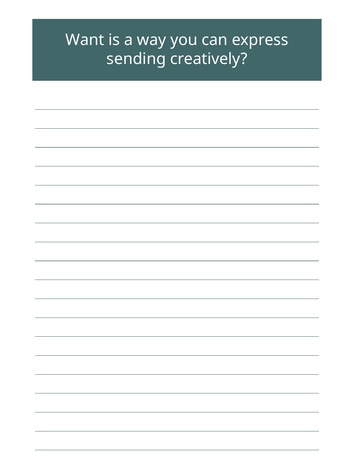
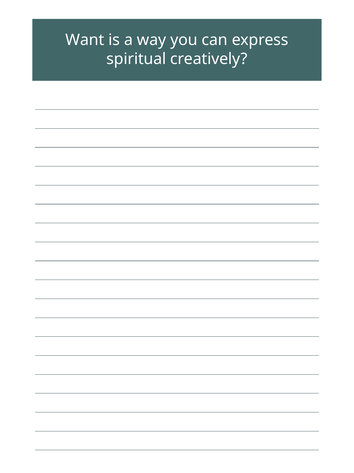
sending: sending -> spiritual (136, 59)
